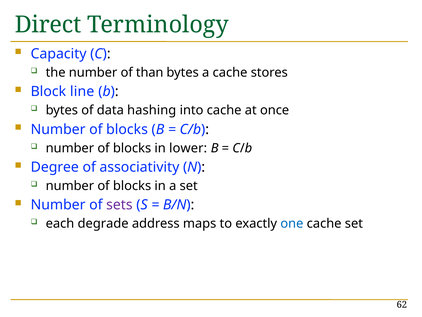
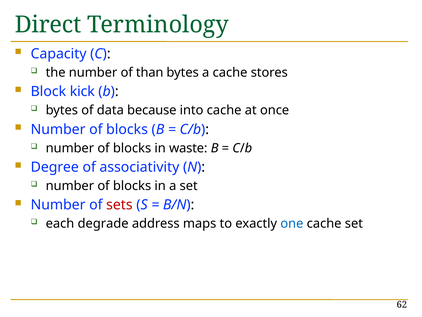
line: line -> kick (82, 91)
hashing: hashing -> because (152, 110)
lower: lower -> waste (188, 148)
sets colour: purple -> red (119, 205)
